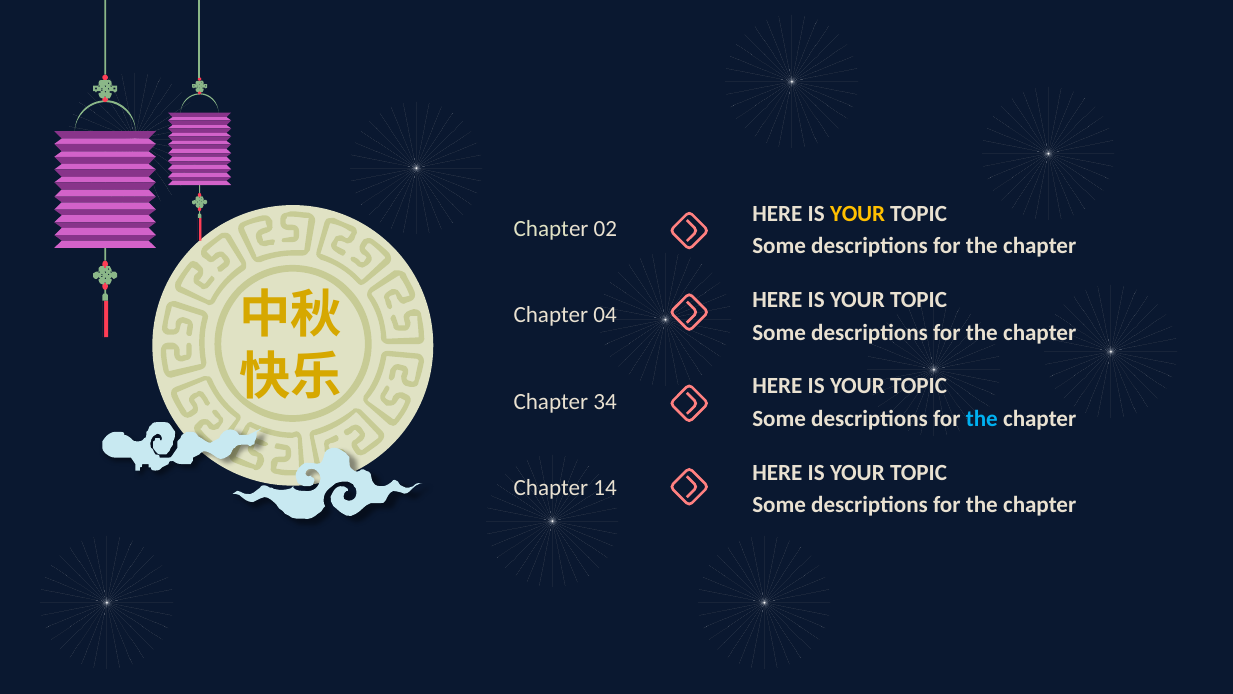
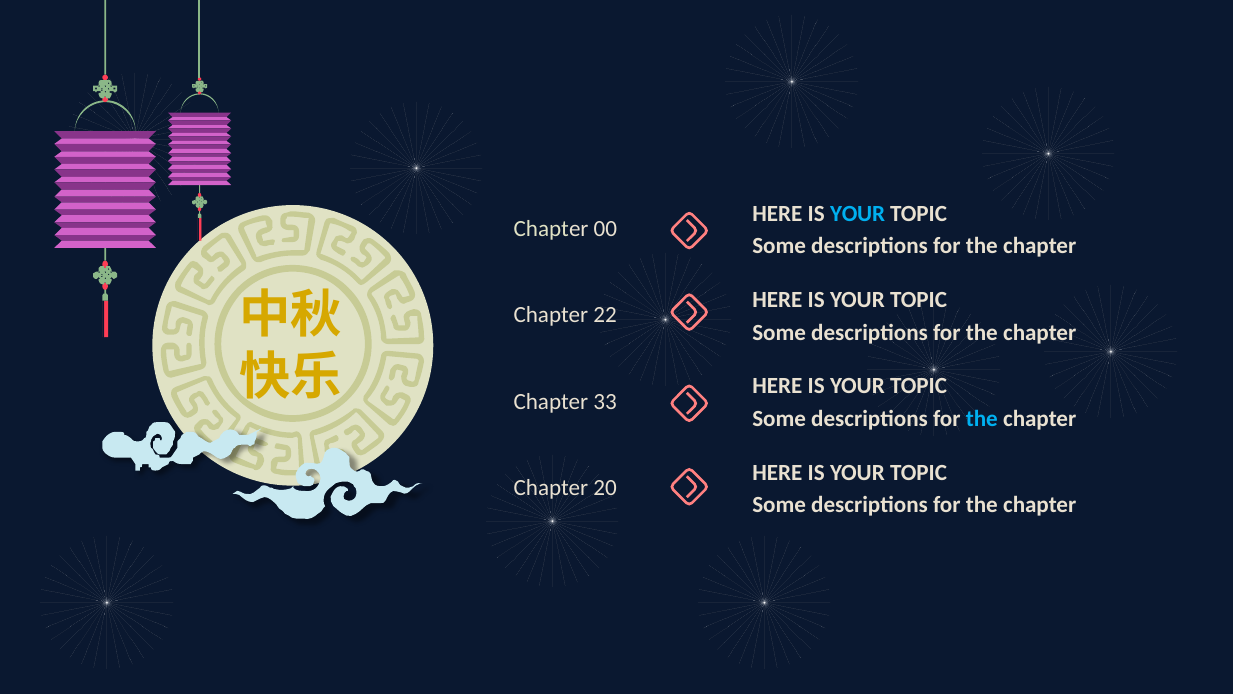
YOUR colour: yellow -> light blue (858, 214)
02: 02 -> 00 (605, 229)
04: 04 -> 22 (605, 315)
34: 34 -> 33 (605, 401)
14: 14 -> 20 (605, 487)
